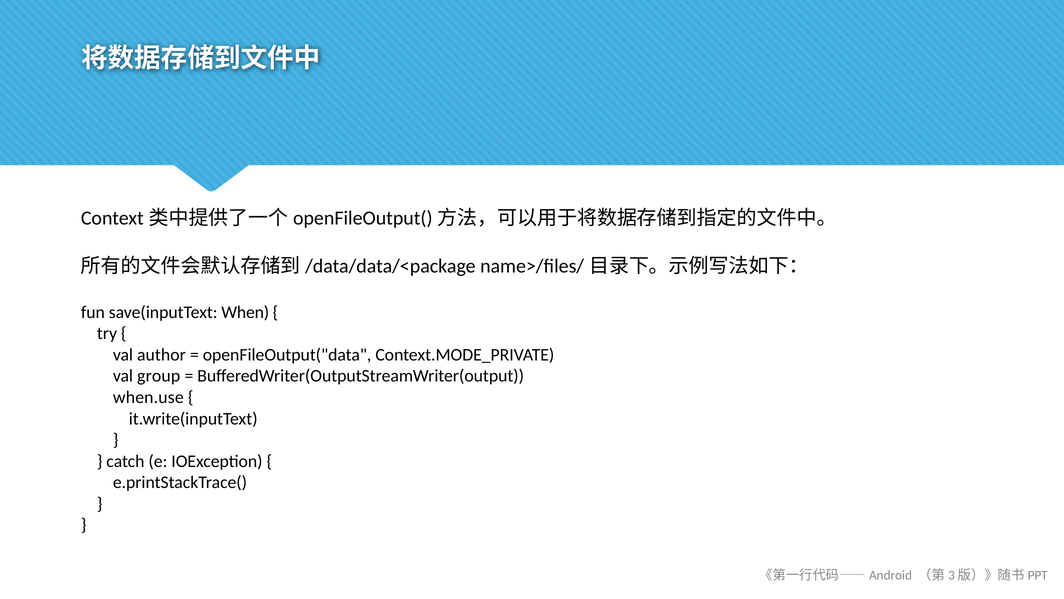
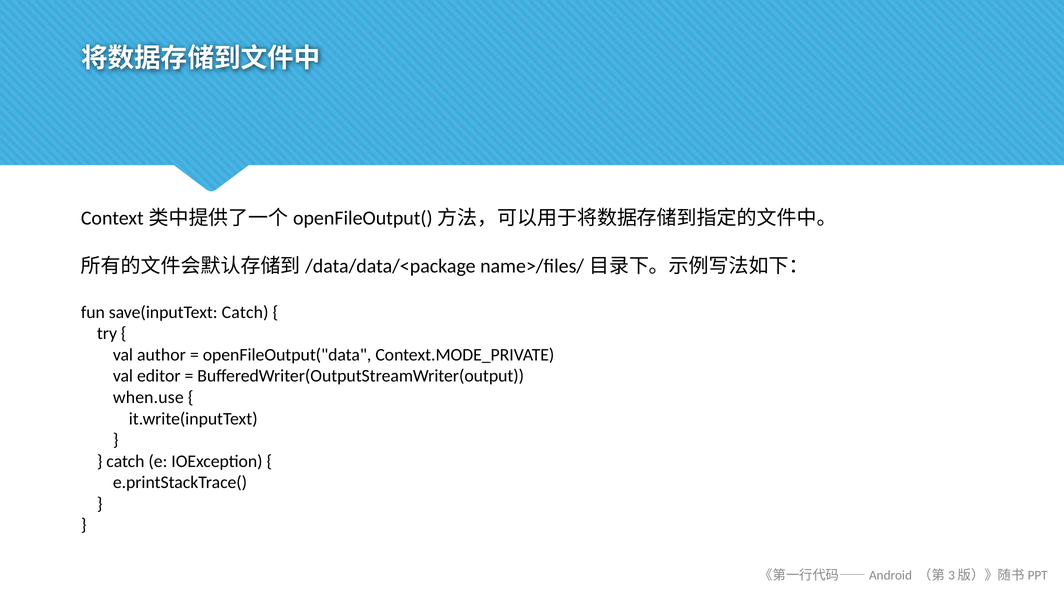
save(inputText When: When -> Catch (245, 312)
group: group -> editor (159, 376)
